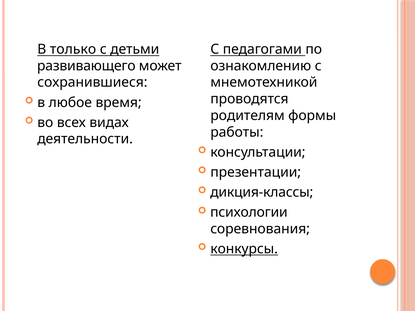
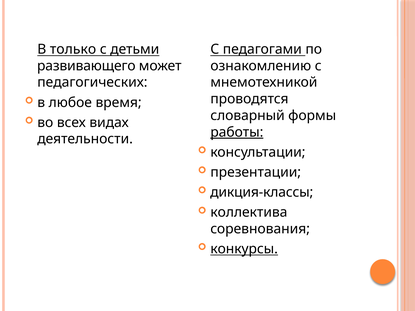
сохранившиеся: сохранившиеся -> педагогических (92, 82)
родителям: родителям -> словарный (248, 116)
работы underline: none -> present (237, 132)
психологии: психологии -> коллектива (249, 213)
